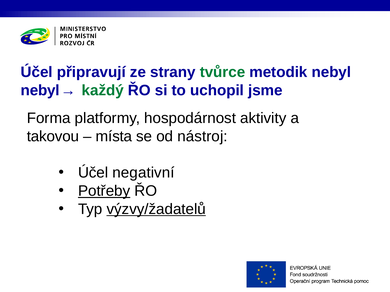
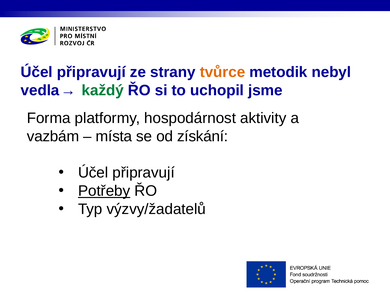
tvůrce colour: green -> orange (222, 72)
nebyl: nebyl -> vedla (40, 91)
takovou: takovou -> vazbám (53, 137)
nástroj: nástroj -> získání (203, 137)
negativní: negativní -> připravují (144, 173)
výzvy/žadatelů underline: present -> none (156, 209)
